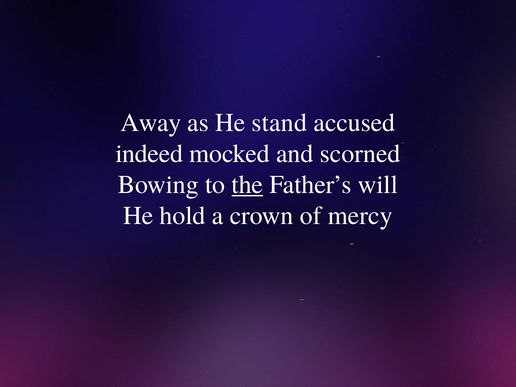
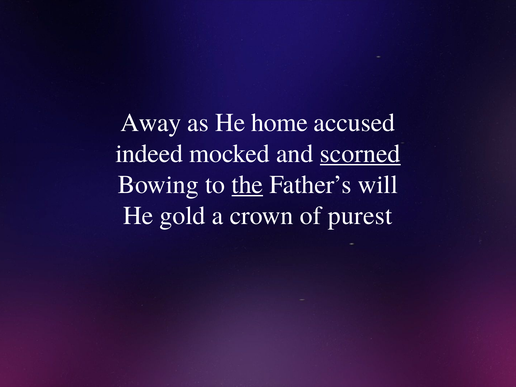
stand: stand -> home (280, 123)
scorned underline: none -> present (360, 154)
hold: hold -> gold (183, 215)
mercy: mercy -> purest (360, 215)
